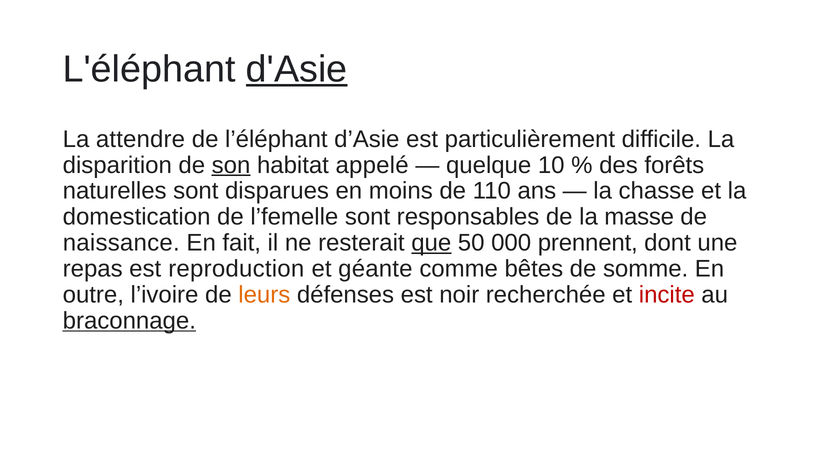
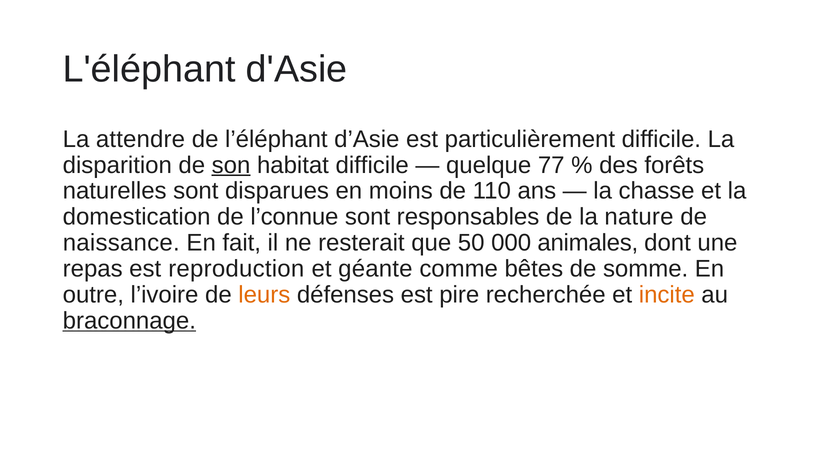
d'Asie underline: present -> none (297, 69)
habitat appelé: appelé -> difficile (372, 165)
10: 10 -> 77 (551, 165)
l’femelle: l’femelle -> l’connue (294, 217)
masse: masse -> nature (639, 217)
que underline: present -> none (431, 243)
prennent: prennent -> animales (588, 243)
noir: noir -> pire (459, 295)
incite colour: red -> orange (667, 295)
